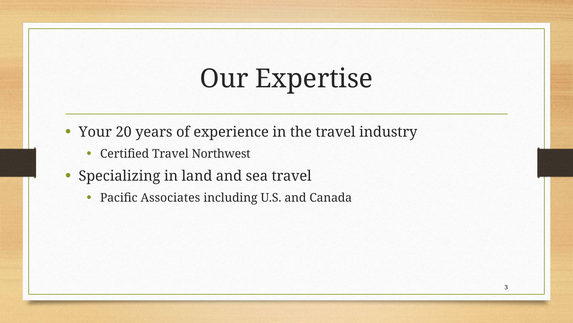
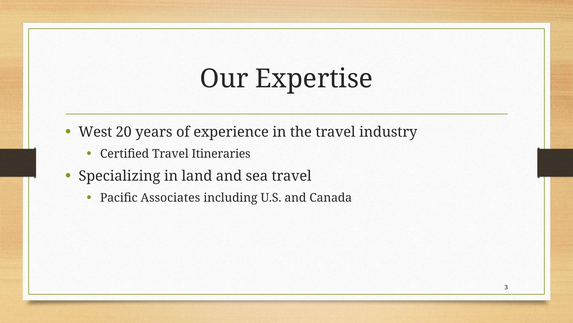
Your: Your -> West (95, 132)
Northwest: Northwest -> Itineraries (221, 153)
